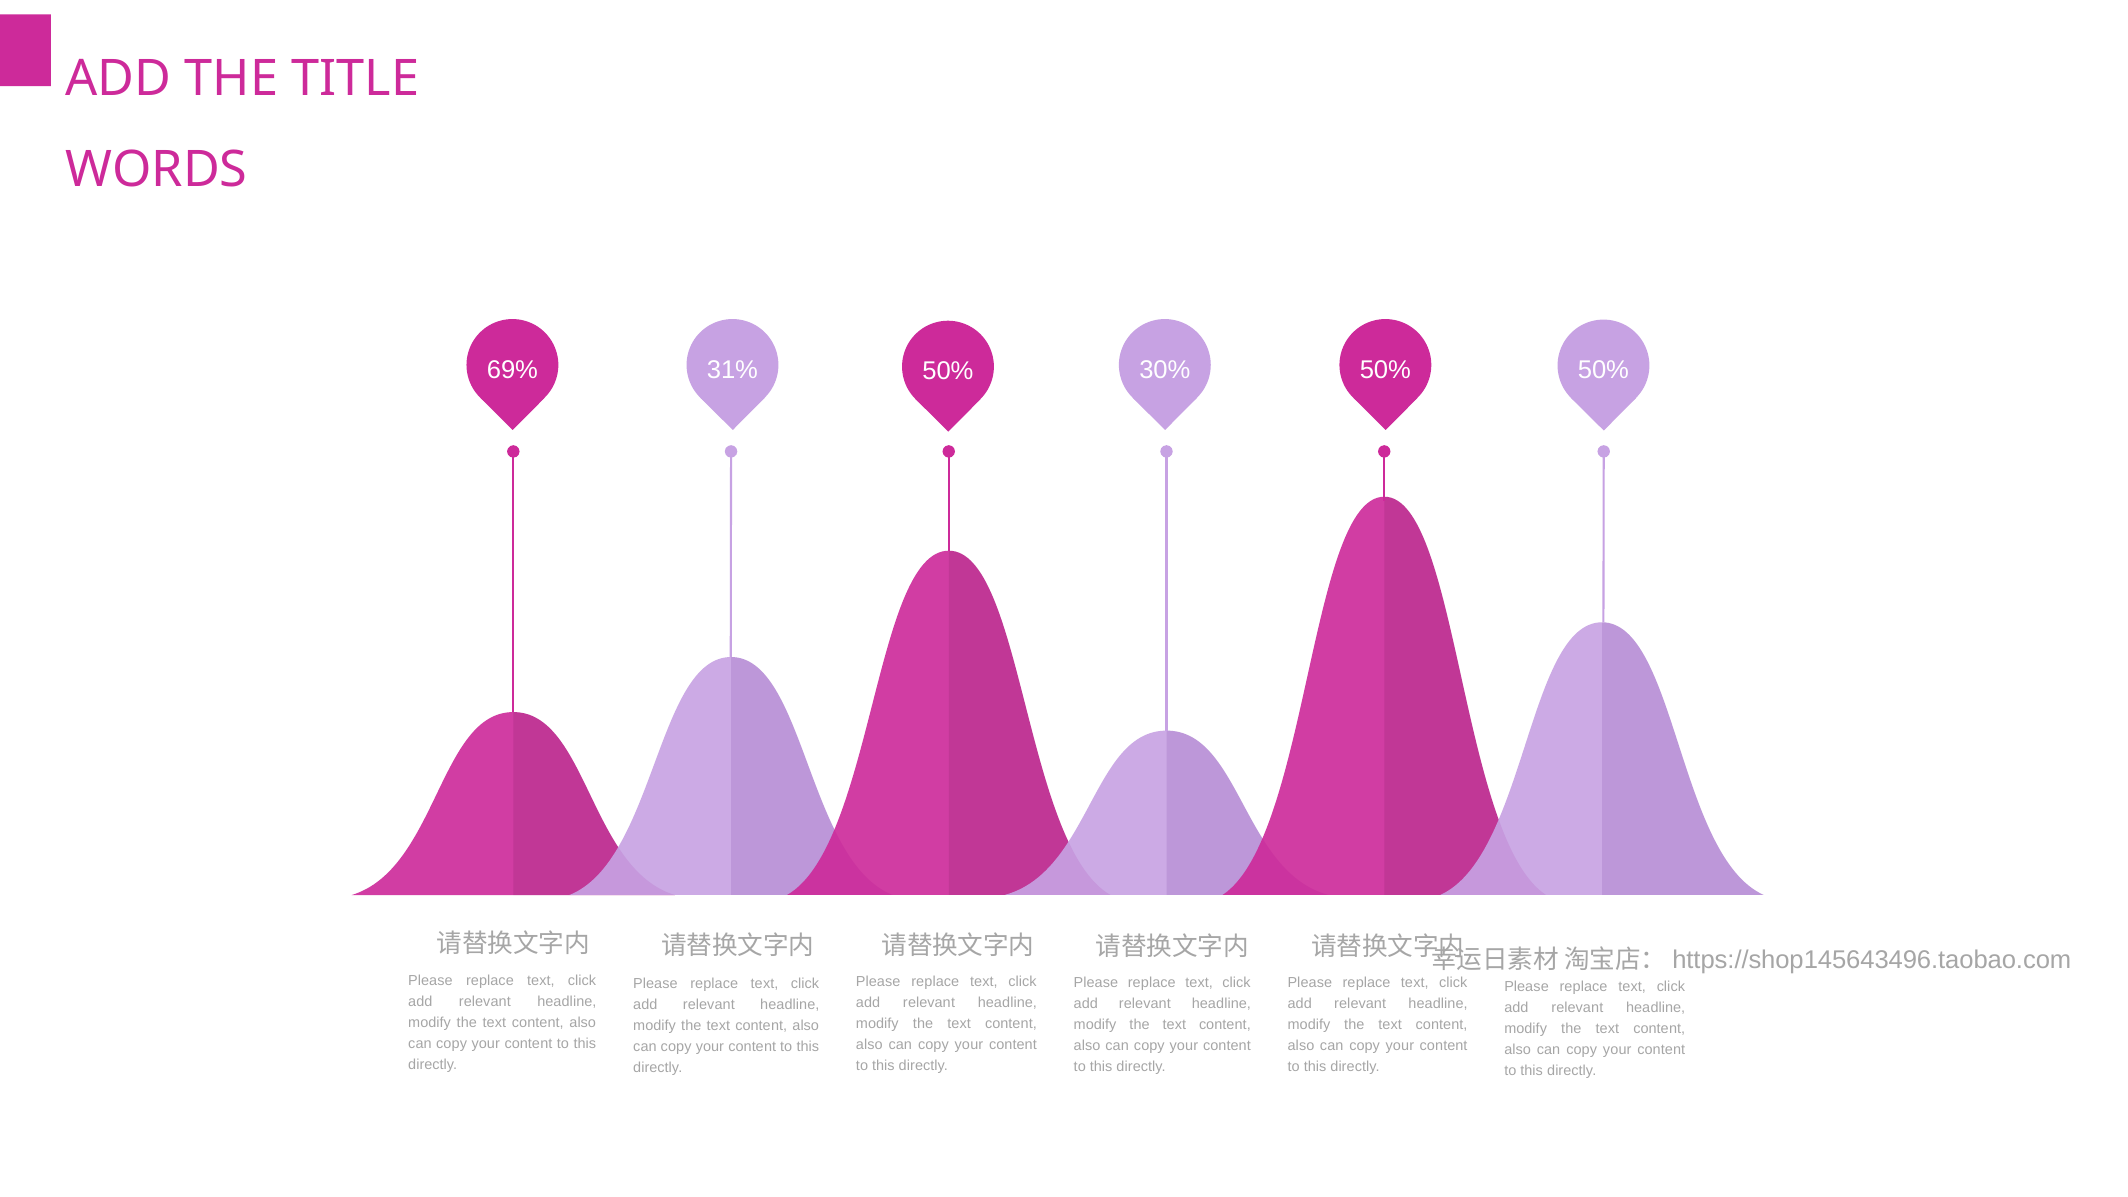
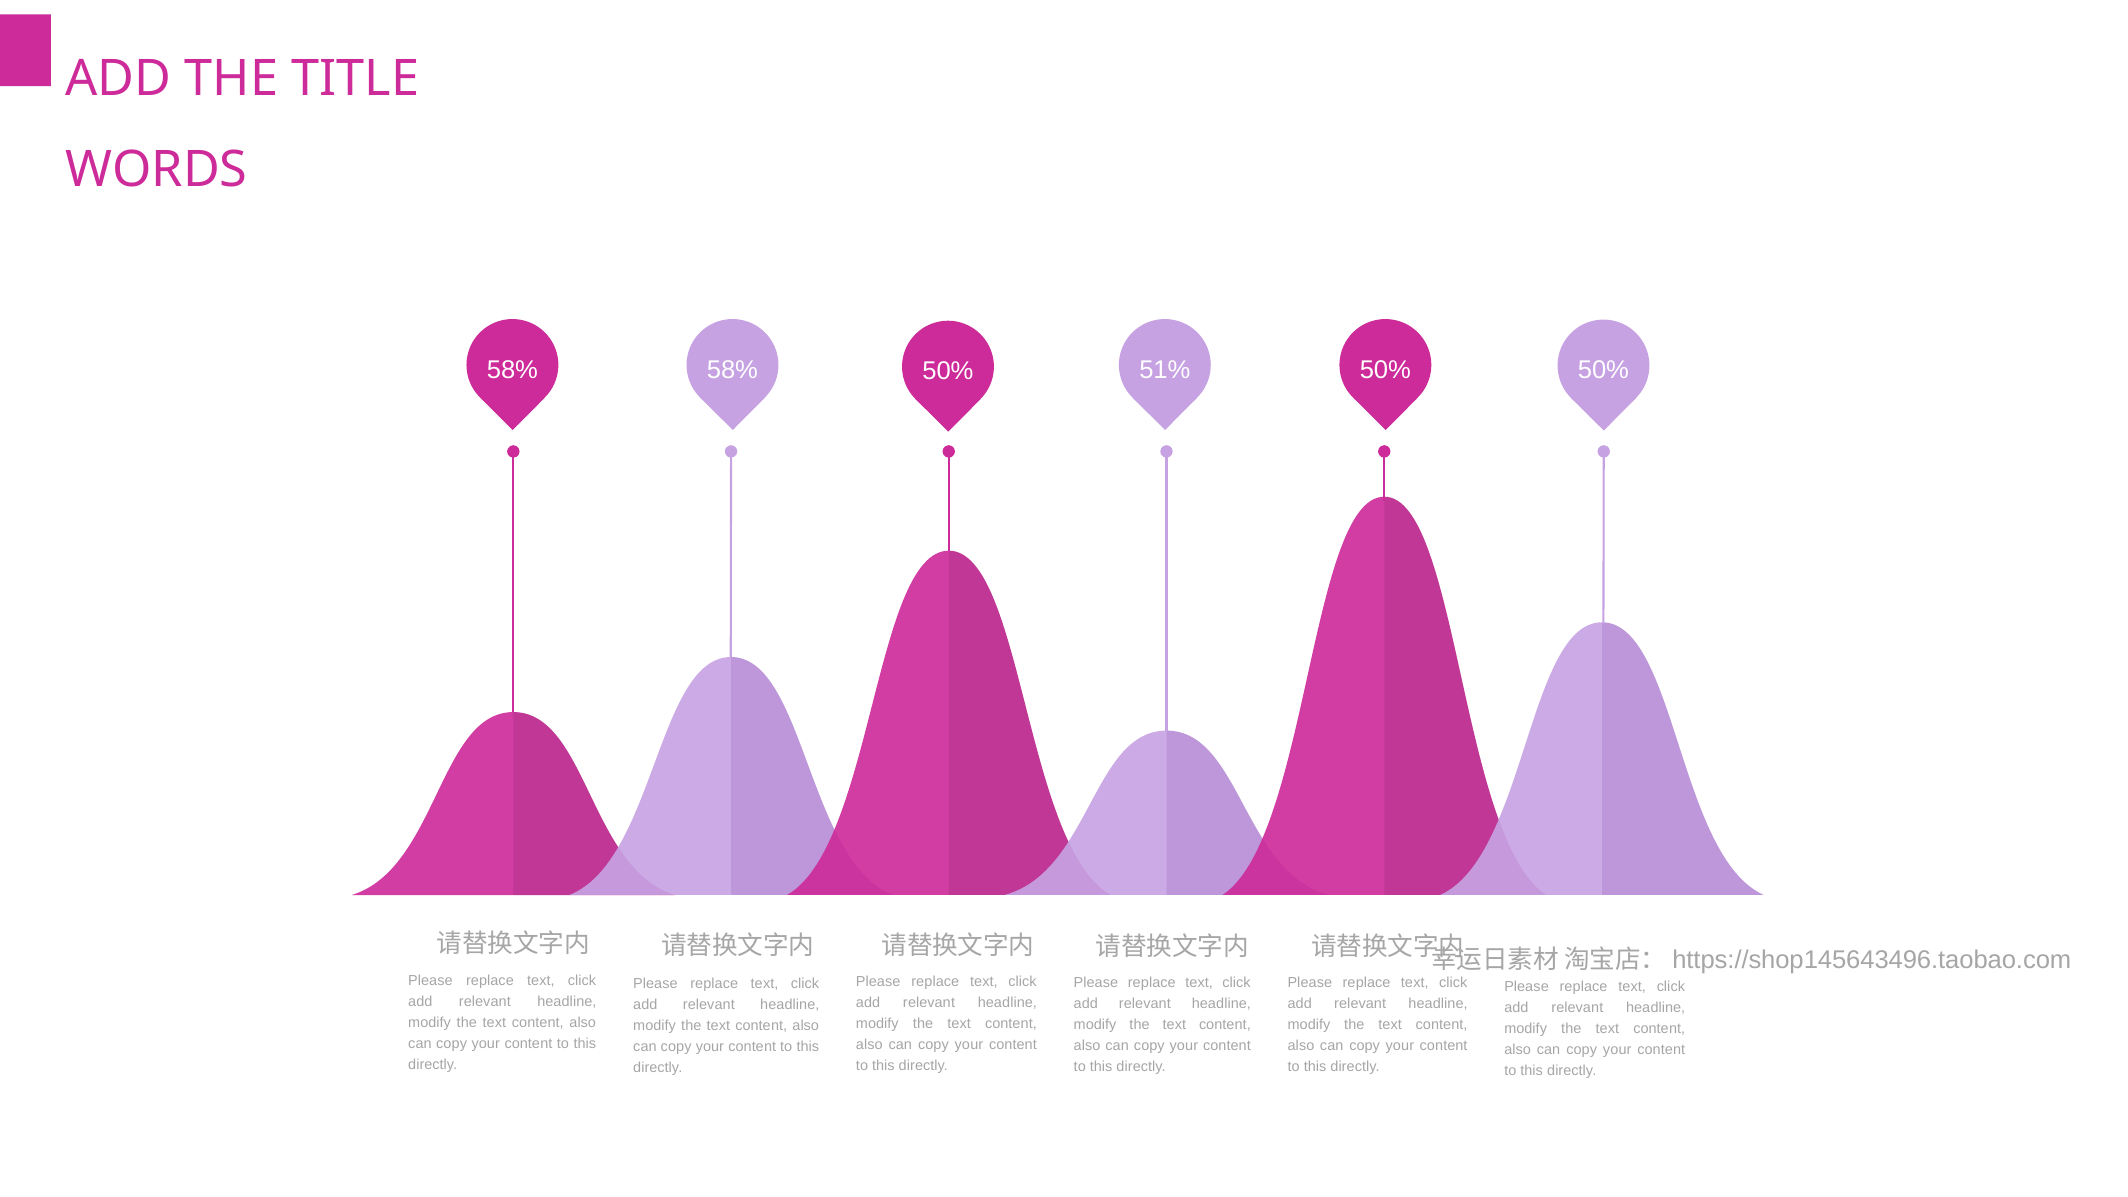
69%: 69% -> 58% (512, 370)
31%: 31% -> 58% (732, 370)
30%: 30% -> 51% (1165, 370)
